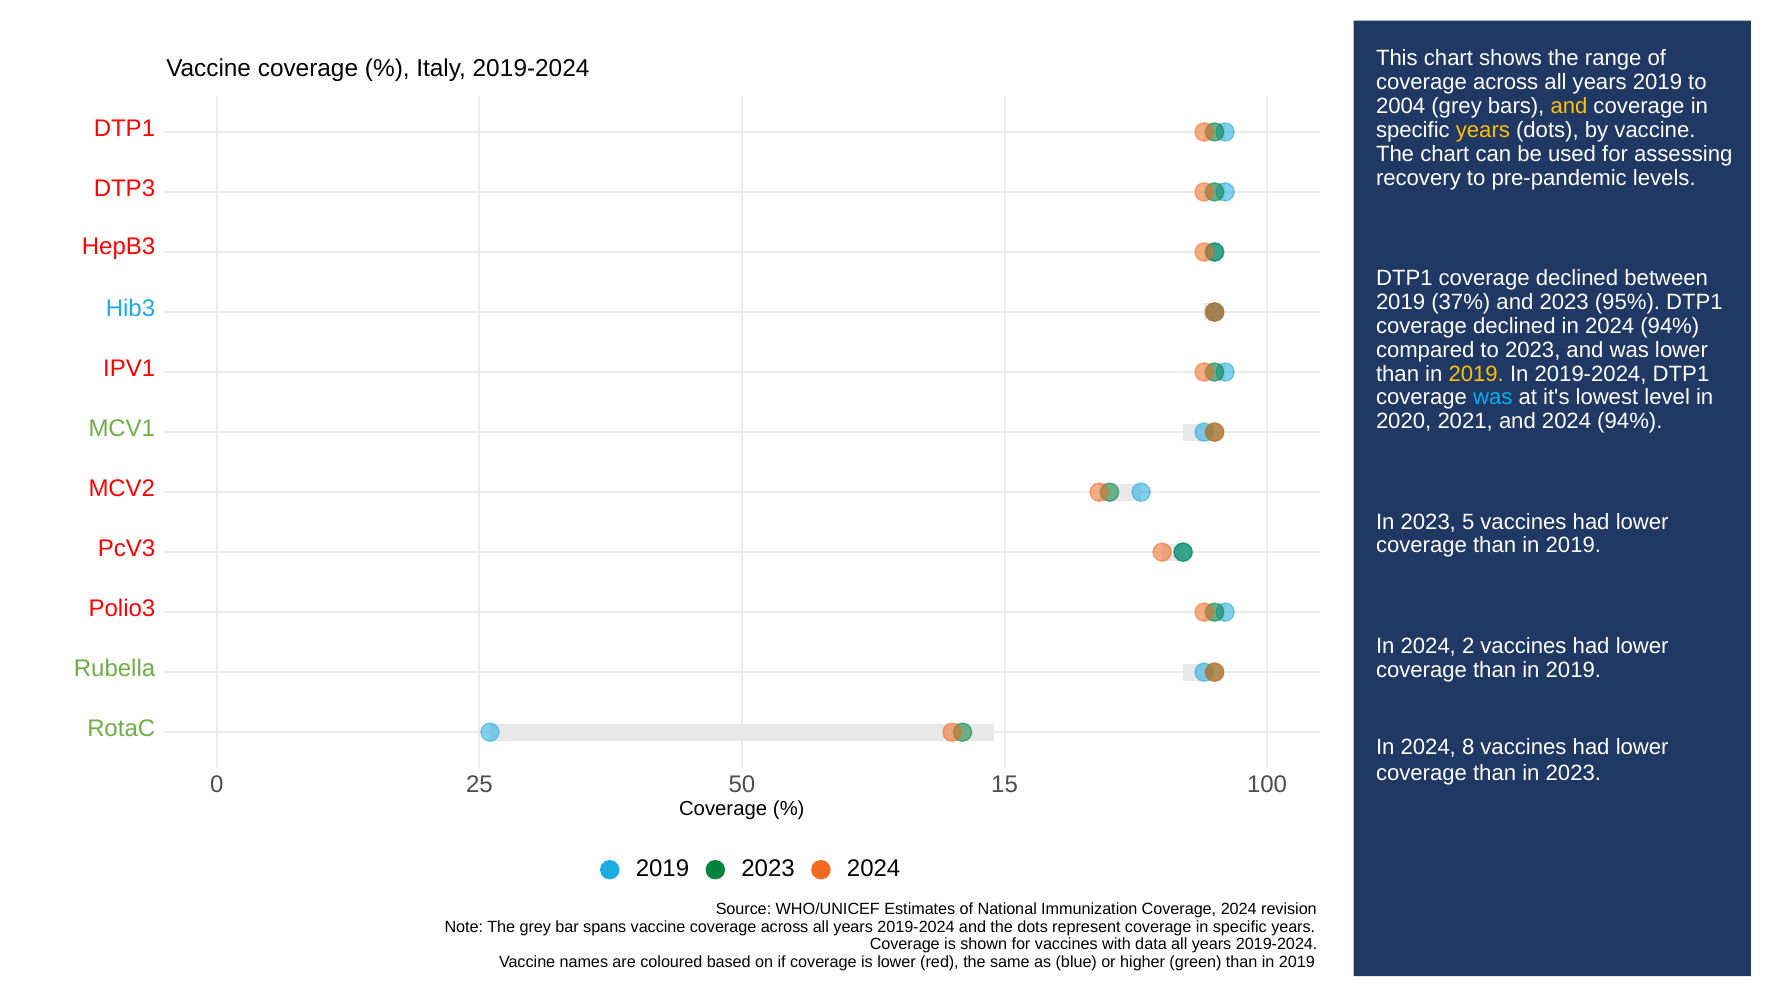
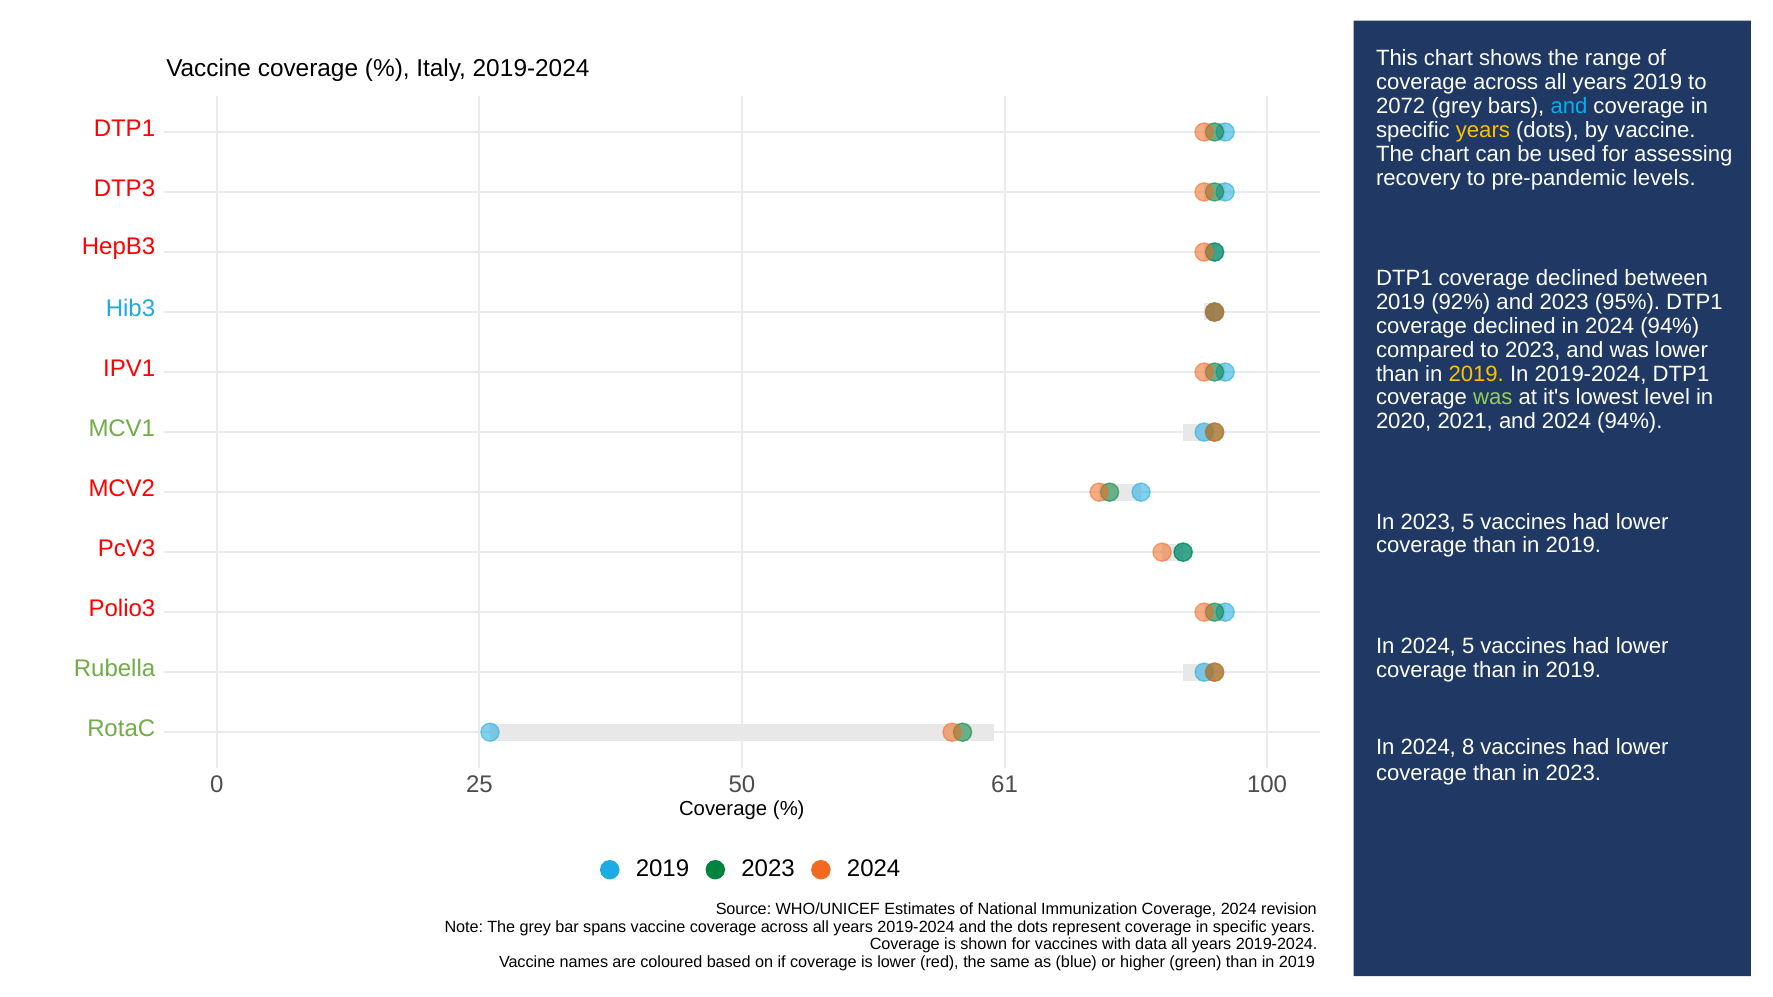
2004: 2004 -> 2072 (1401, 106)
and colour: yellow -> light blue (1569, 106)
37%: 37% -> 92% (1461, 302)
was colour: light blue -> light green (1493, 398)
2024 2: 2 -> 5 (1468, 646)
15: 15 -> 61 (1005, 785)
